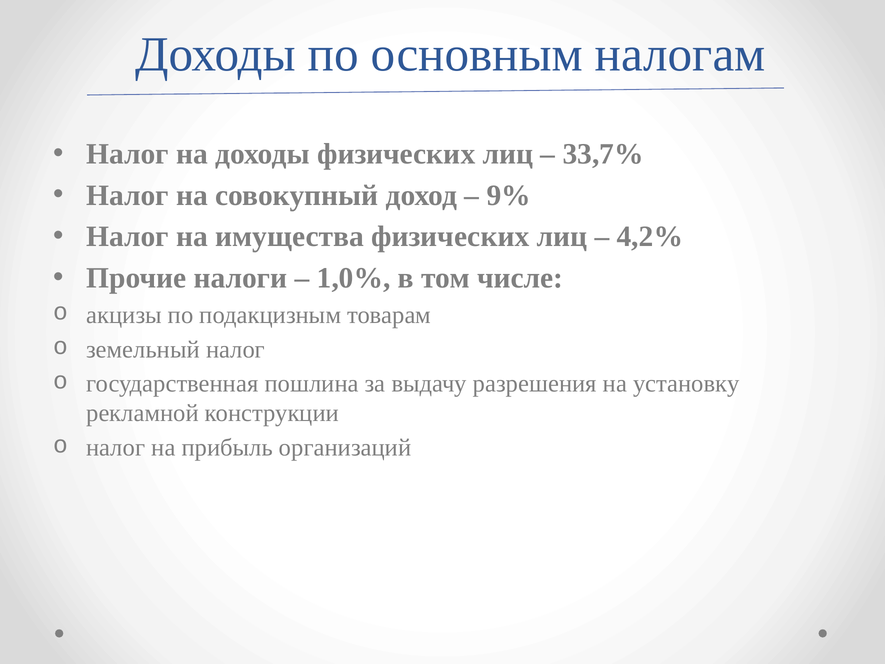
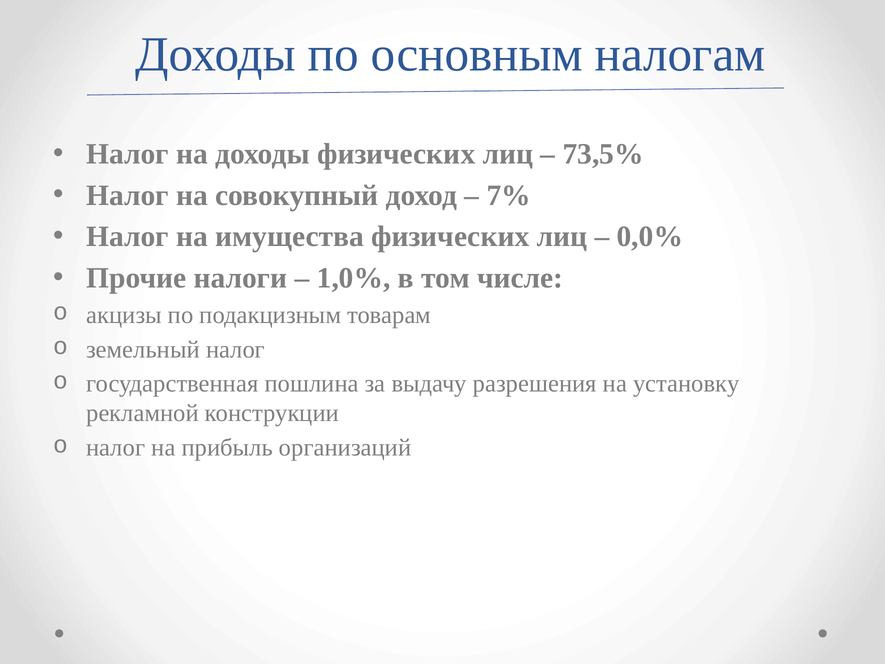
33,7%: 33,7% -> 73,5% (603, 154)
9%: 9% -> 7% (509, 195)
4,2%: 4,2% -> 0,0% (650, 237)
